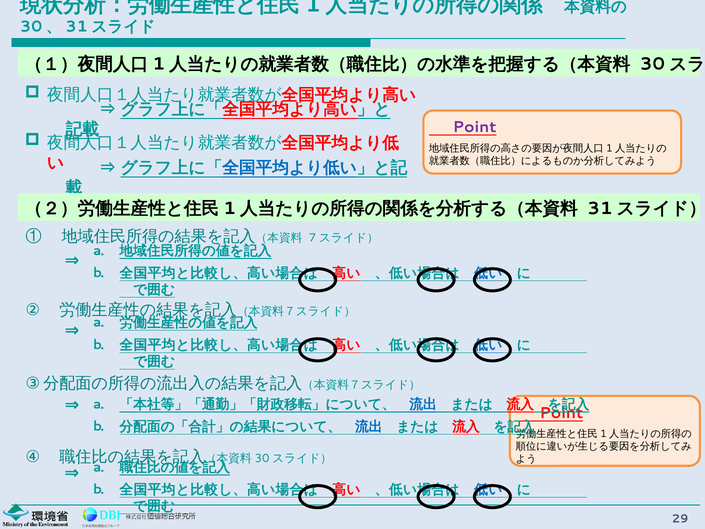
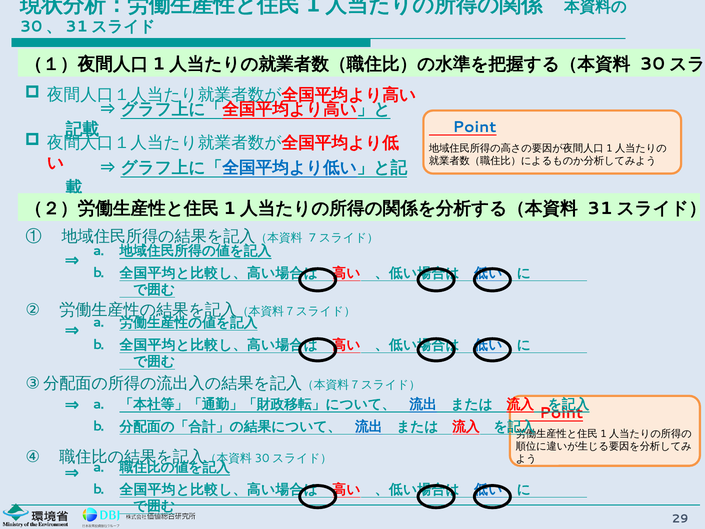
Point colour: purple -> blue (475, 127)
